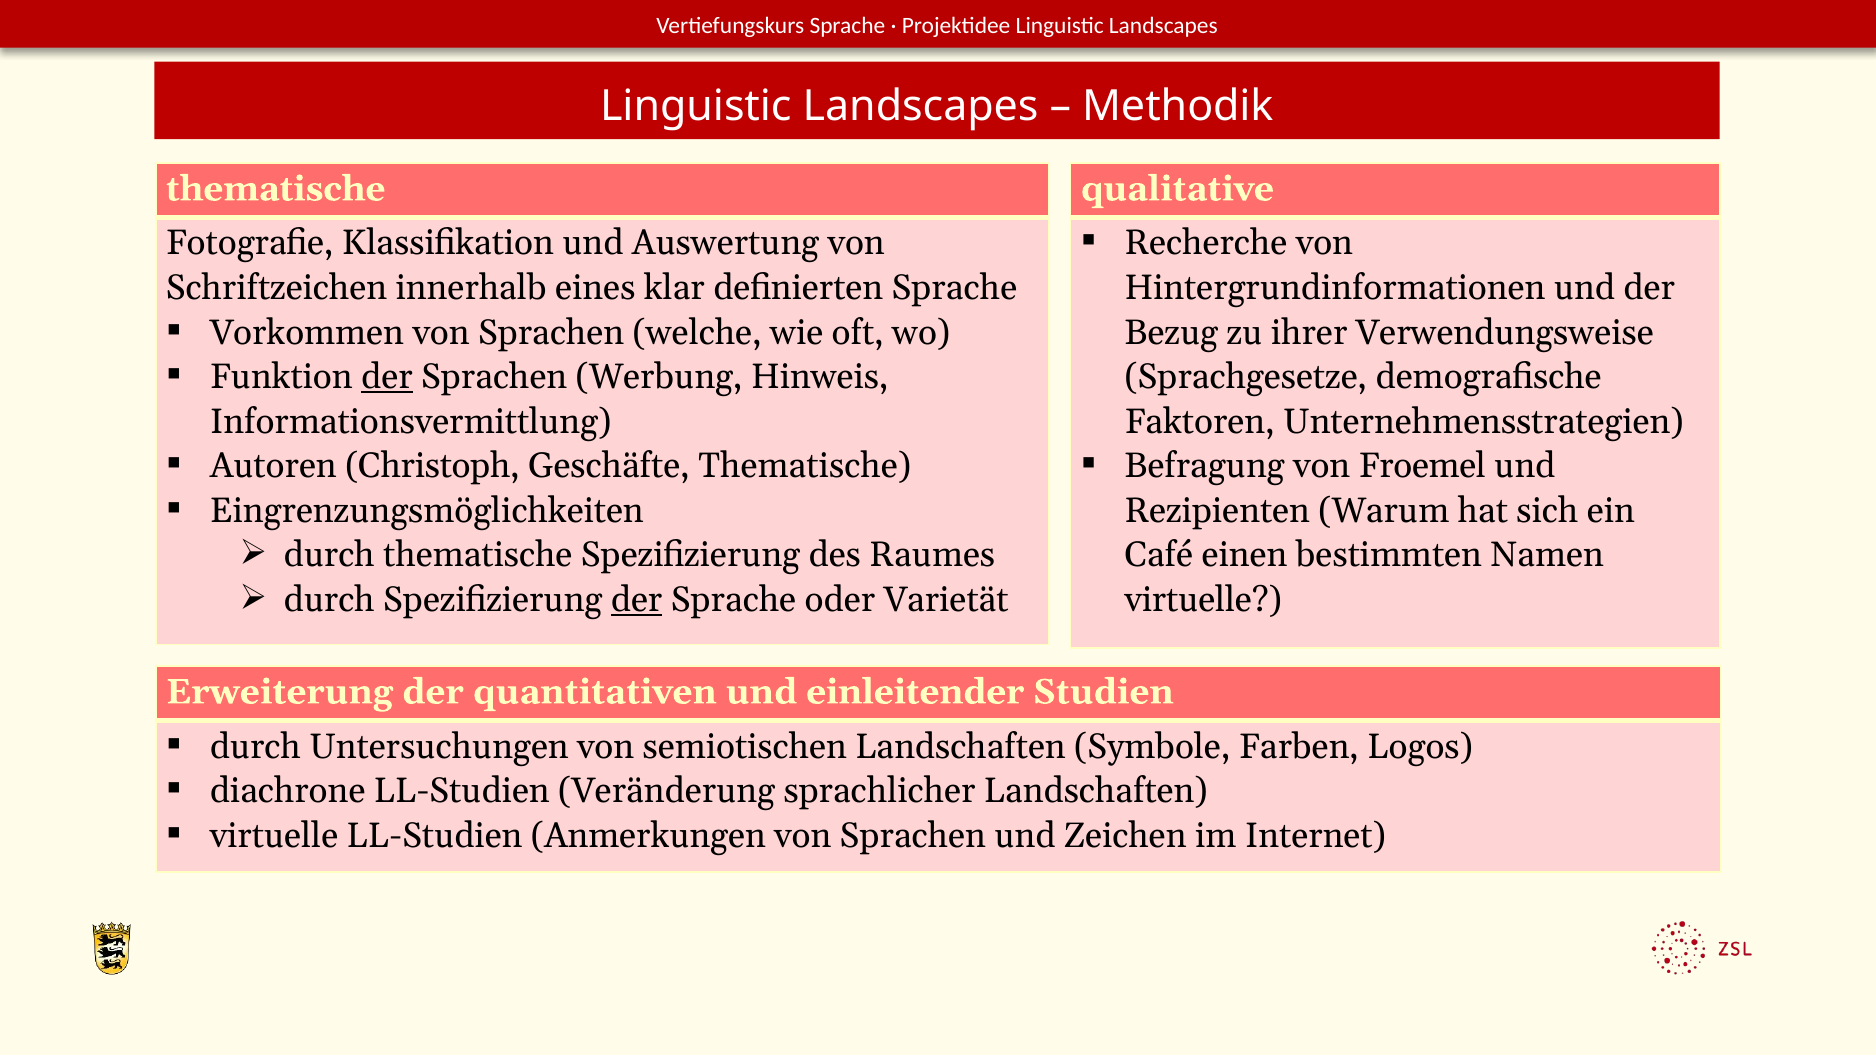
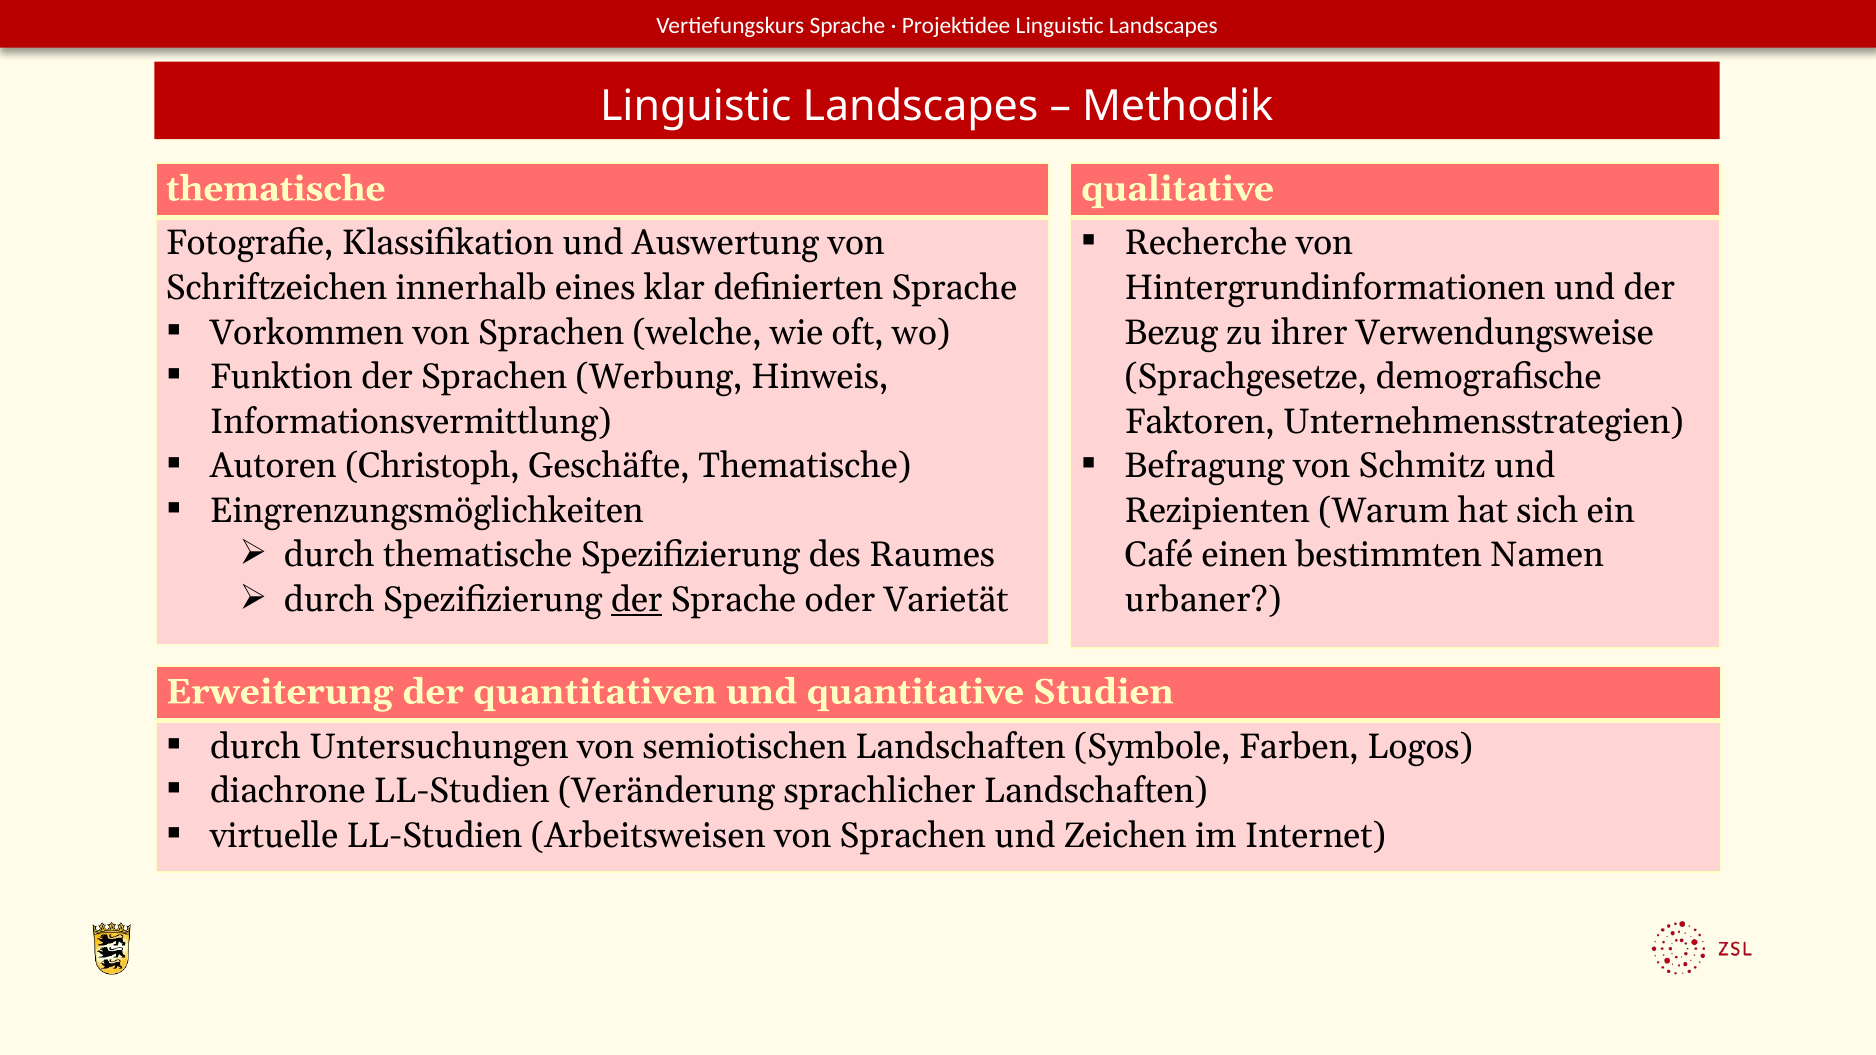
der underline: present -> none (387, 377)
Froemel: Froemel -> Schmitz (1422, 466)
virtuelle: virtuelle -> urbaner (1203, 600)
einleitender: einleitender -> quantitative (915, 692)
Anmerkungen: Anmerkungen -> Arbeitsweisen (648, 836)
